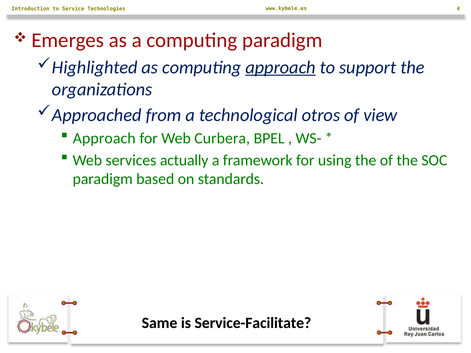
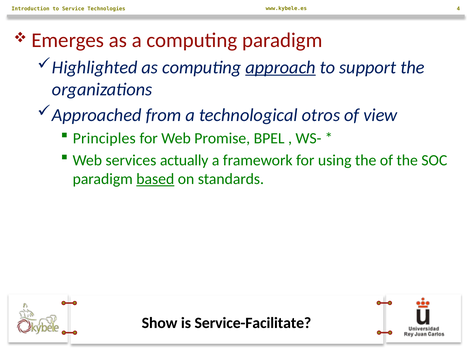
Approach: Approach -> Principles (104, 138)
Curbera: Curbera -> Promise (222, 138)
based underline: none -> present (155, 179)
Same: Same -> Show (160, 323)
